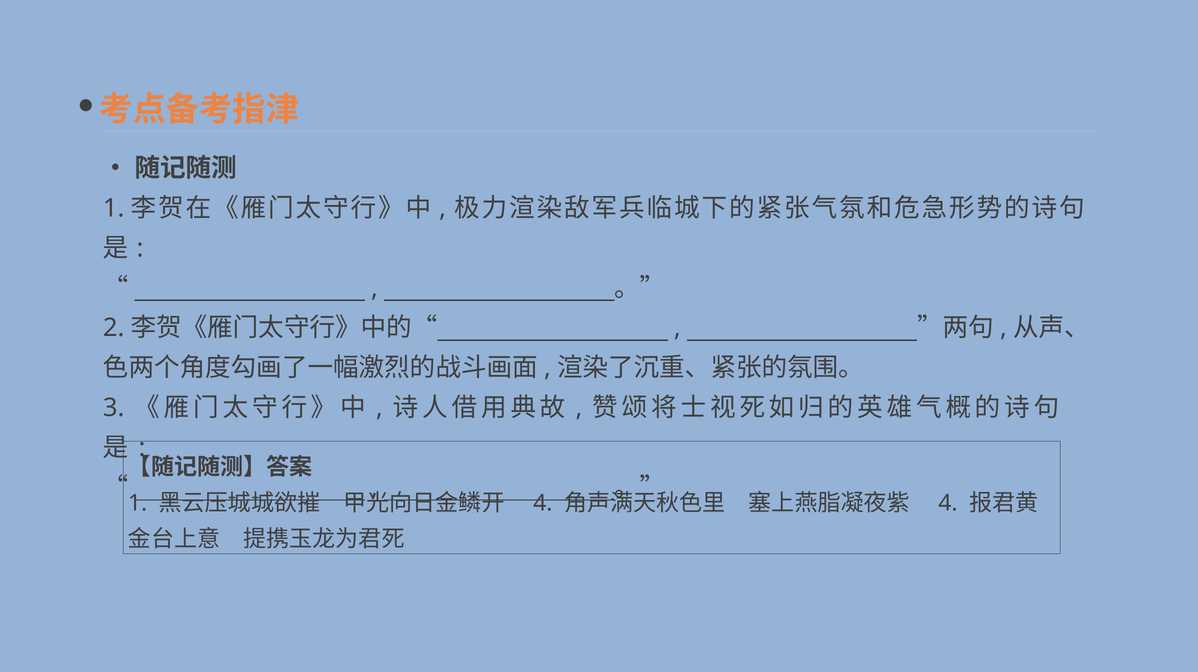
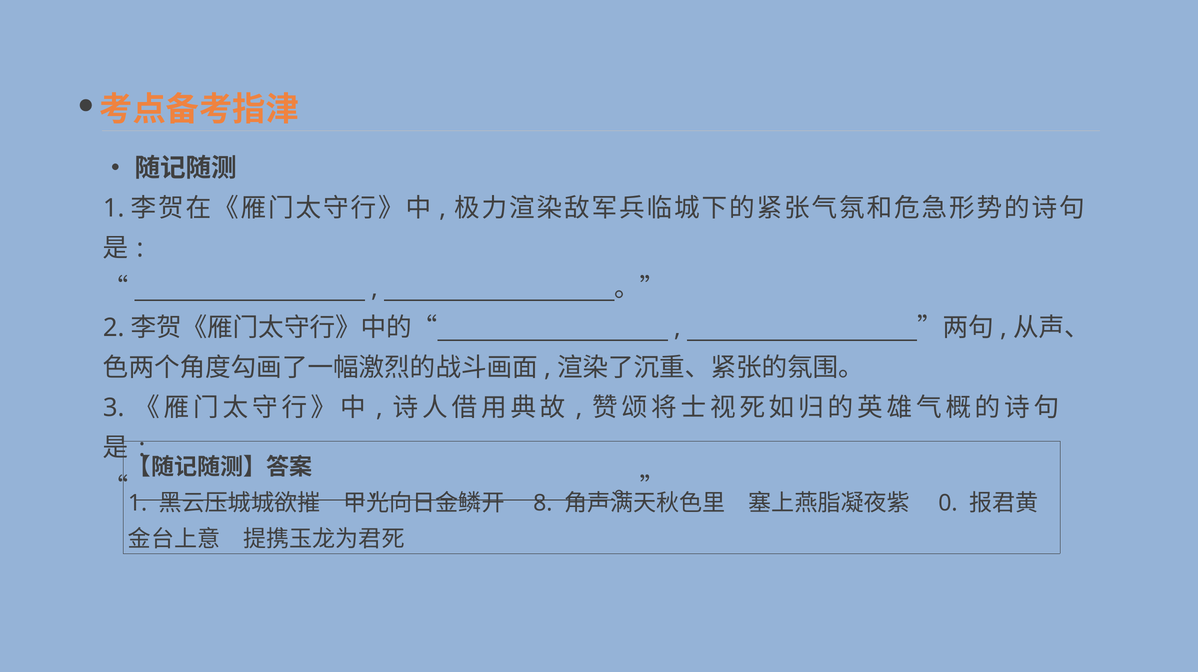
4: 4 -> 8 (543, 503)
4: 4 -> 0 (948, 503)
